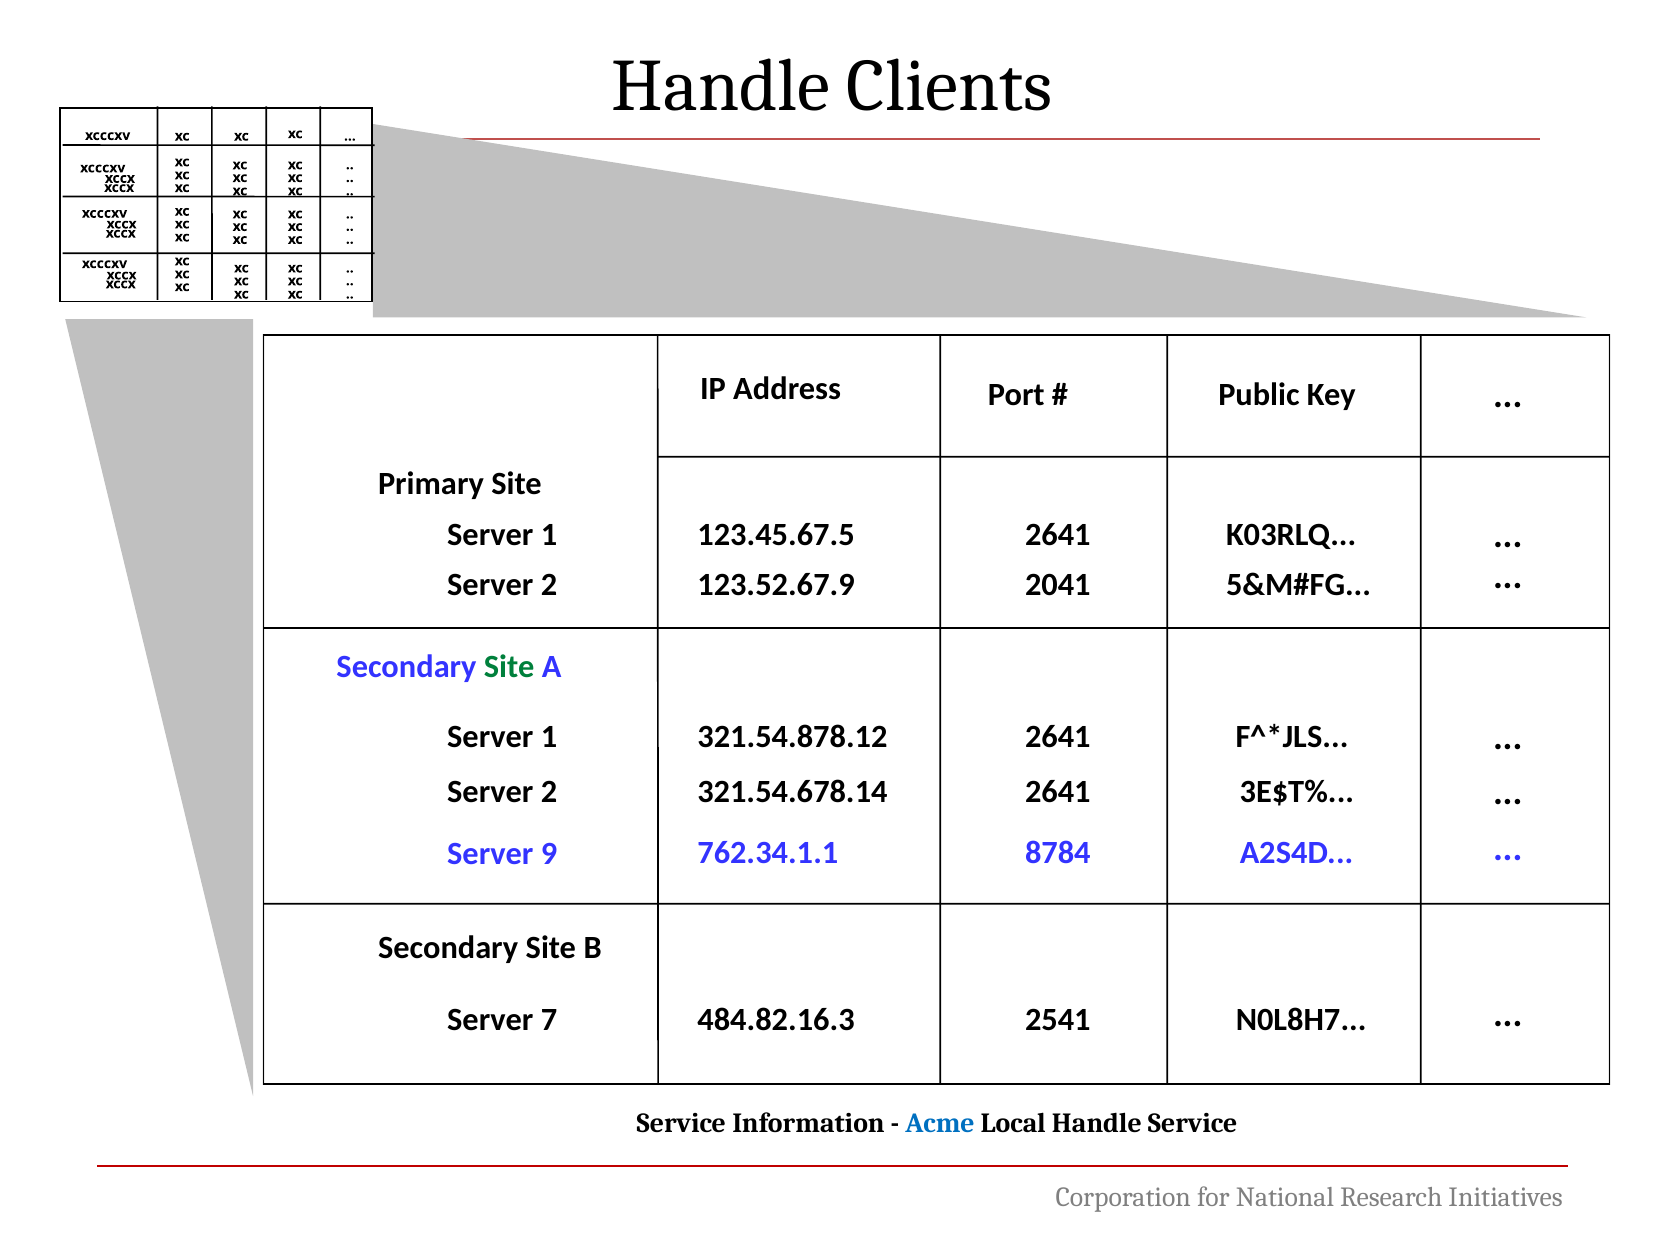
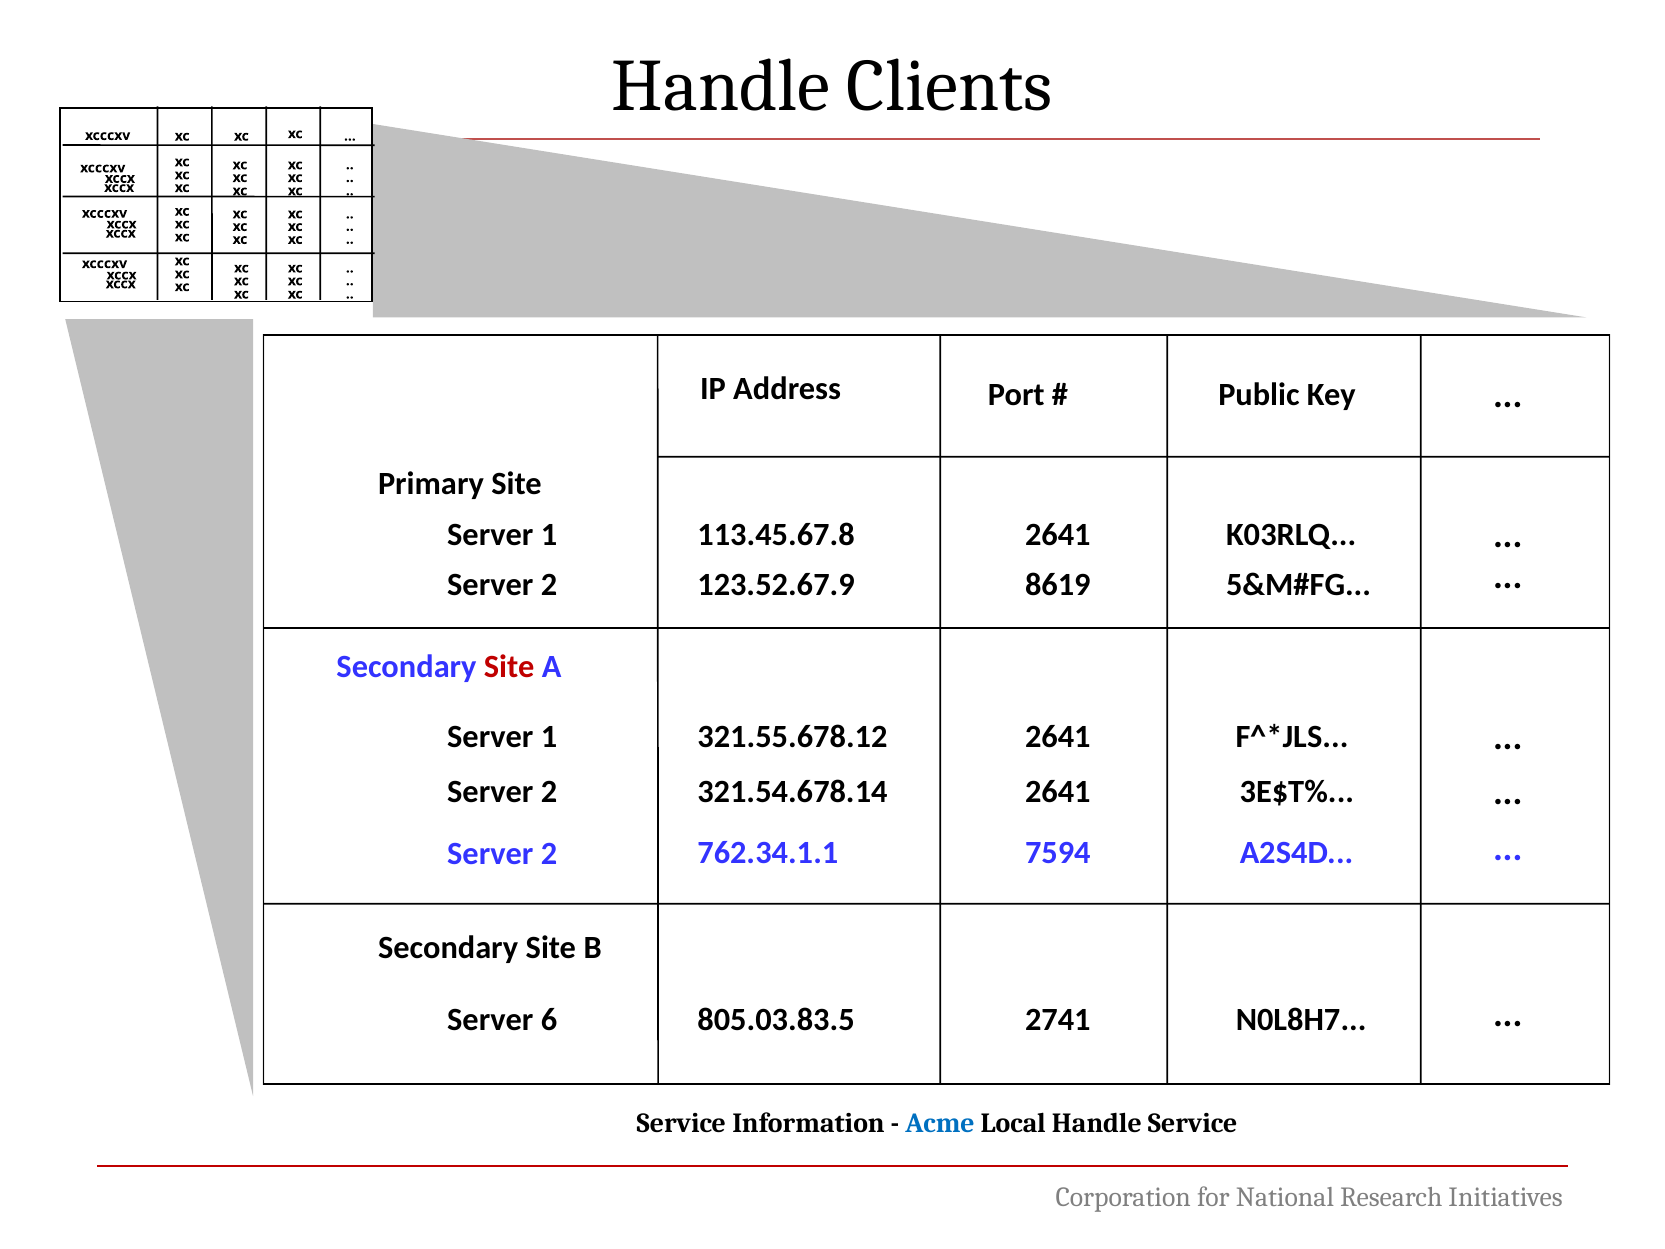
123.45.67.5: 123.45.67.5 -> 113.45.67.8 (776, 534)
2041: 2041 -> 8619 (1058, 584)
Site colour: green -> red (509, 667)
321.54.878.12: 321.54.878.12 -> 321.55.678.12 (792, 736)
8784: 8784 -> 7594 (1058, 853)
9: 9 -> 2 (549, 853)
7: 7 -> 6 (549, 1020)
484.82.16.3: 484.82.16.3 -> 805.03.83.5 (776, 1020)
2541: 2541 -> 2741 (1058, 1020)
